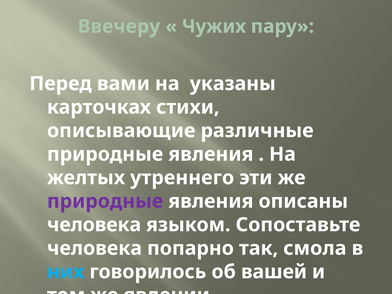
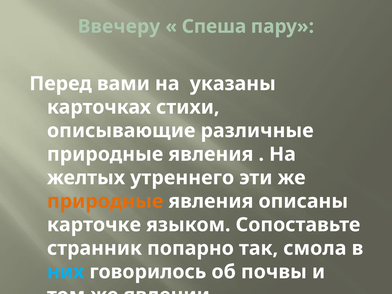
Чужих: Чужих -> Спеша (214, 26)
природные colour: purple -> orange (105, 201)
человека: человека -> карточке (94, 225)
человека: человека -> странник (94, 248)
вашей: вашей -> почвы (274, 272)
